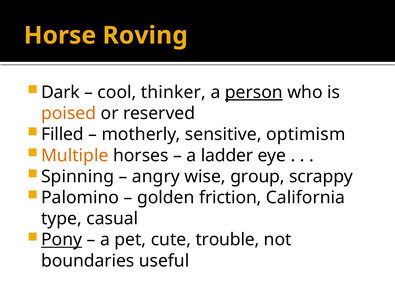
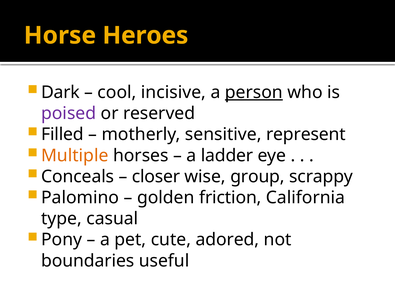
Roving: Roving -> Heroes (145, 35)
thinker: thinker -> incisive (173, 92)
poised colour: orange -> purple (69, 113)
optimism: optimism -> represent (306, 135)
Spinning: Spinning -> Conceals (78, 177)
angry: angry -> closer (156, 177)
Pony underline: present -> none (62, 240)
trouble: trouble -> adored (227, 240)
